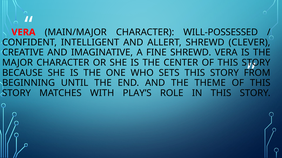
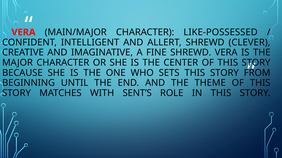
WILL-POSSESSED: WILL-POSSESSED -> LIKE-POSSESSED (221, 32)
PLAY’S: PLAY’S -> SENT’S (137, 93)
